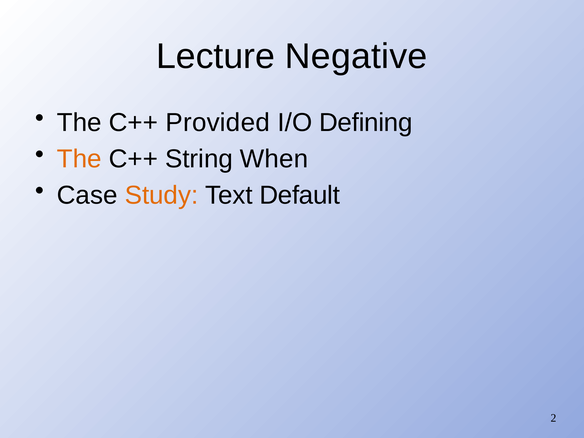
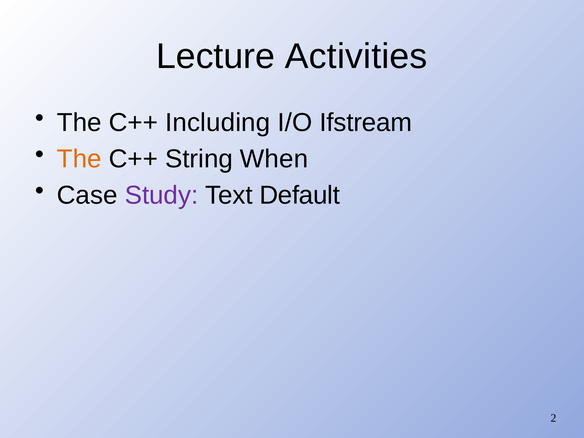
Negative: Negative -> Activities (356, 57)
Provided: Provided -> Including (218, 123)
Defining: Defining -> Ifstream (366, 123)
Study colour: orange -> purple (162, 195)
